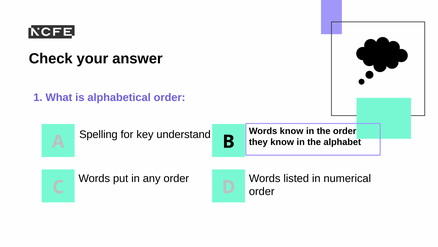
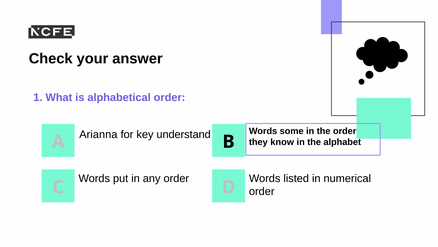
Words know: know -> some (292, 131)
Spelling: Spelling -> Arianna (98, 134)
